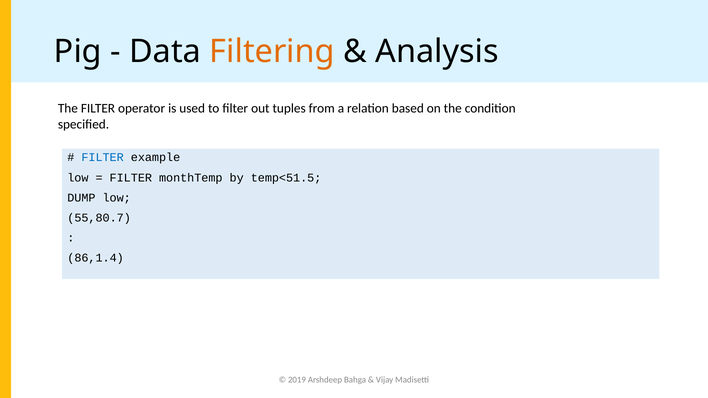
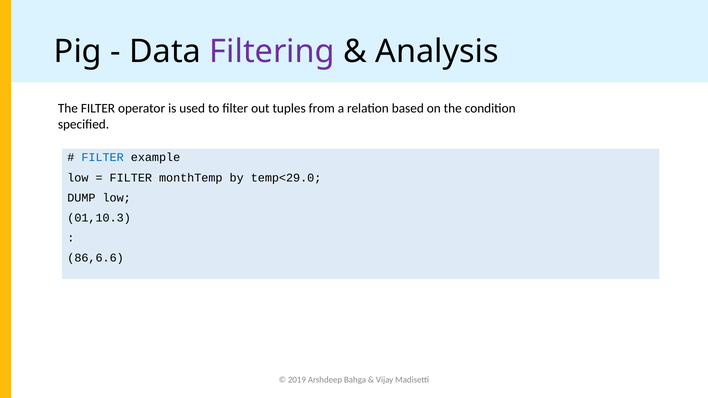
Filtering colour: orange -> purple (272, 52)
temp<51.5: temp<51.5 -> temp<29.0 (286, 178)
55,80.7: 55,80.7 -> 01,10.3 (99, 218)
86,1.4: 86,1.4 -> 86,6.6 (96, 258)
